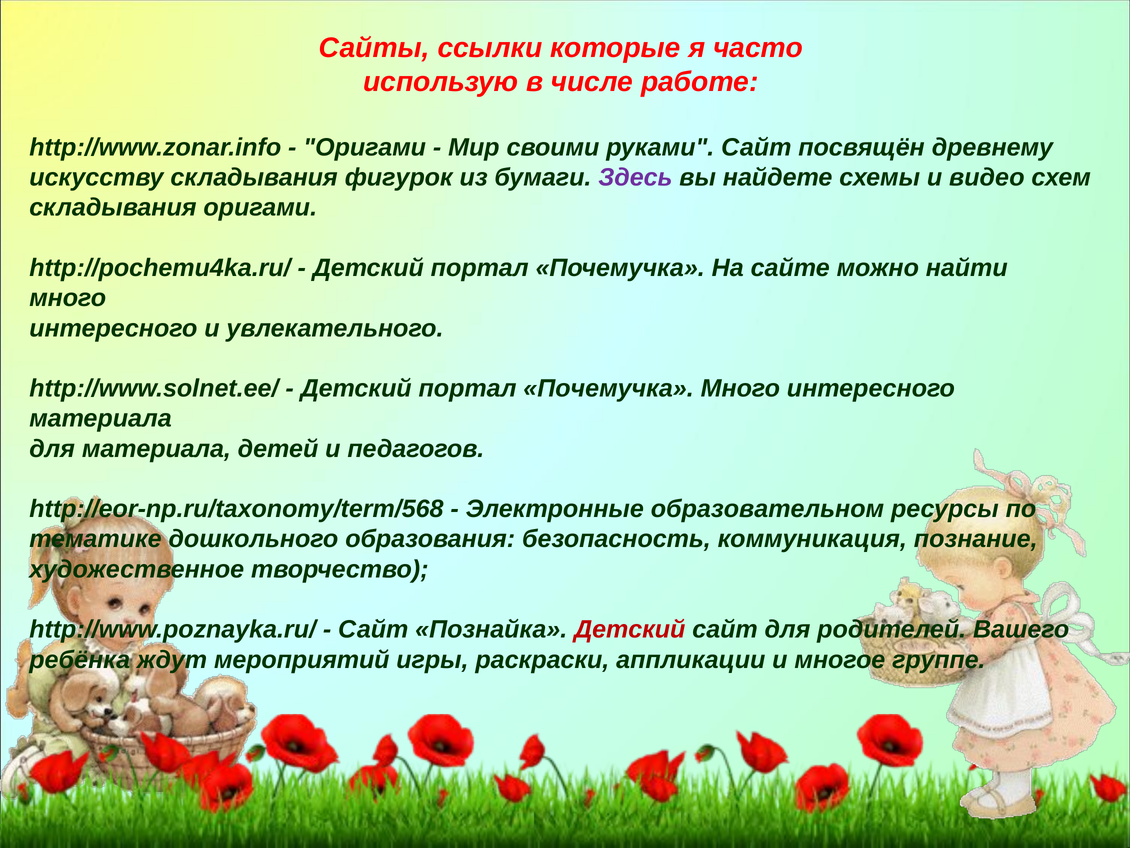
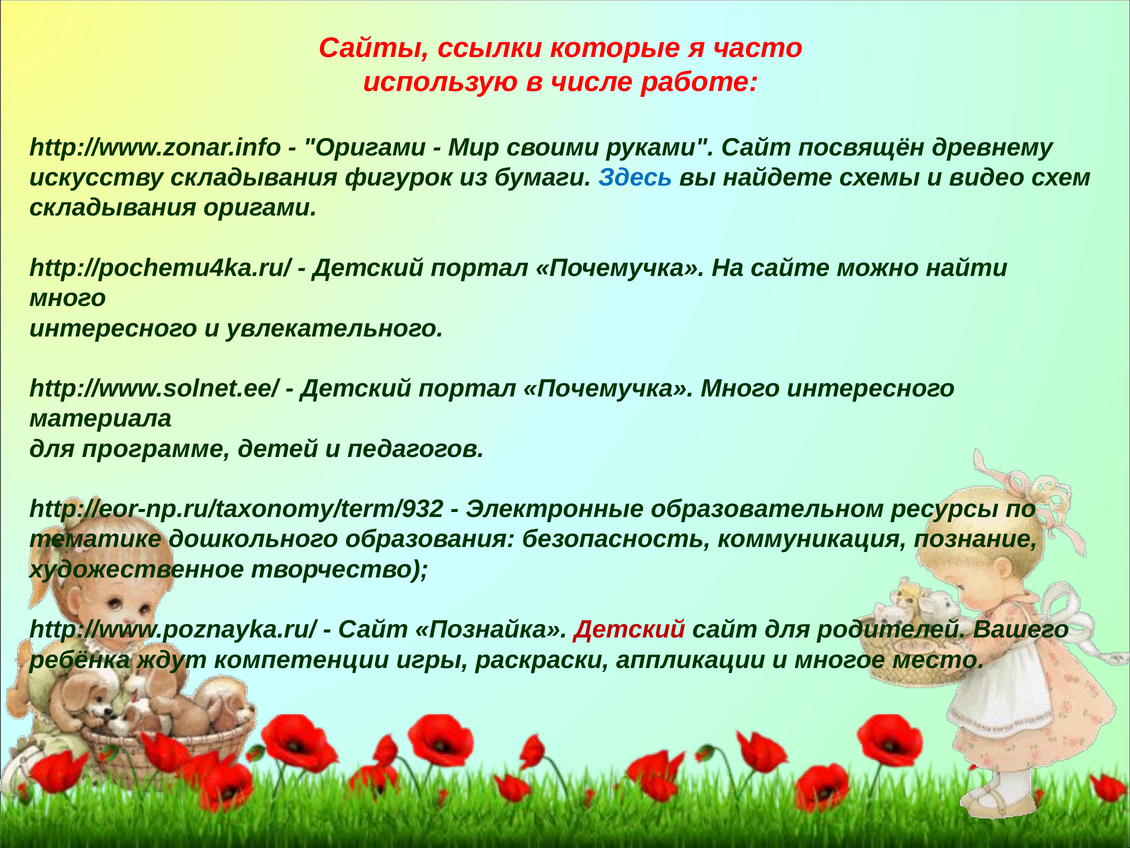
Здесь colour: purple -> blue (635, 177)
для материала: материала -> программе (156, 449)
http://eor-np.ru/taxonomy/term/568: http://eor-np.ru/taxonomy/term/568 -> http://eor-np.ru/taxonomy/term/932 (236, 509)
мероприятий: мероприятий -> компетенции (302, 659)
группе: группе -> место (939, 659)
